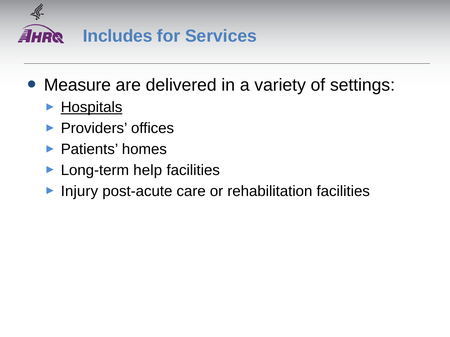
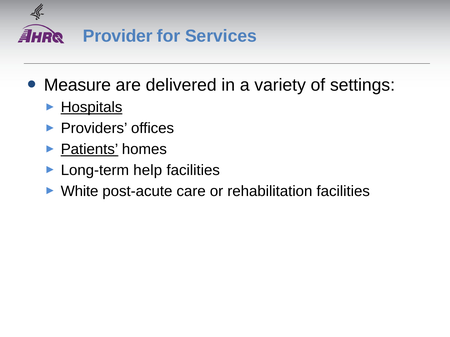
Includes: Includes -> Provider (118, 36)
Patients underline: none -> present (89, 150)
Injury: Injury -> White (80, 191)
